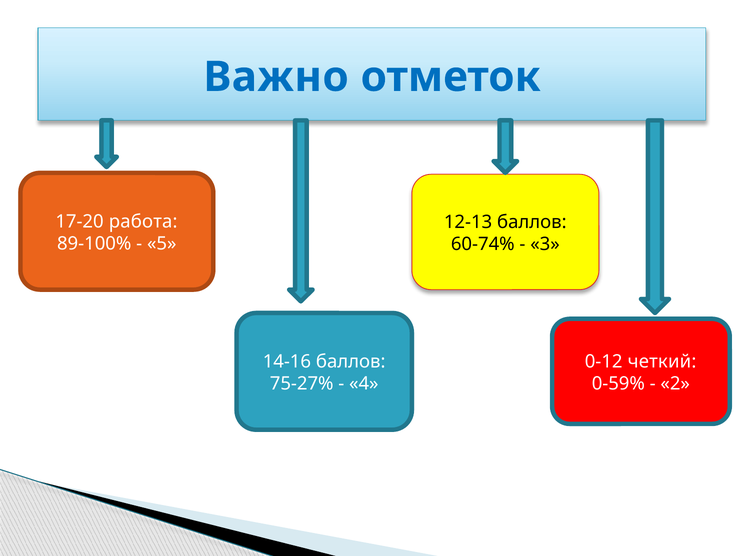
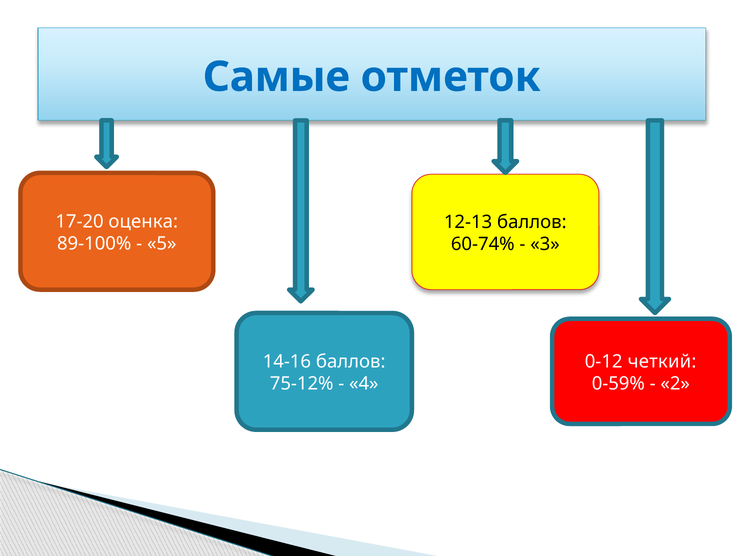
Важно: Важно -> Самые (276, 77)
работа: работа -> оценка (143, 222)
75-27%: 75-27% -> 75-12% (302, 384)
